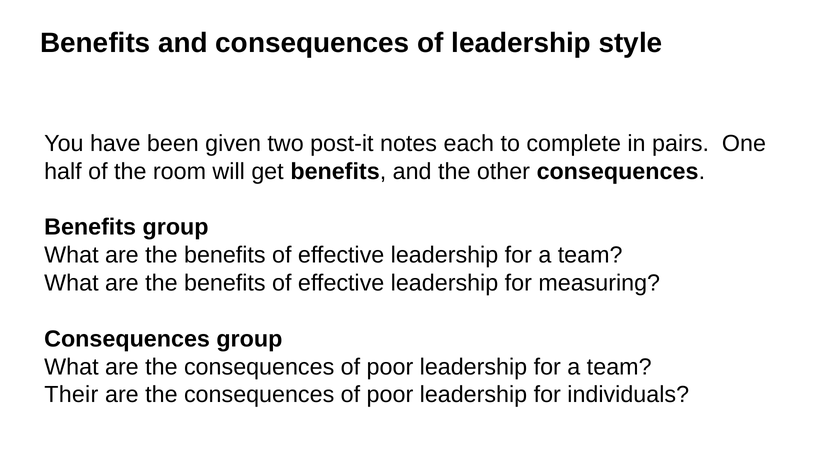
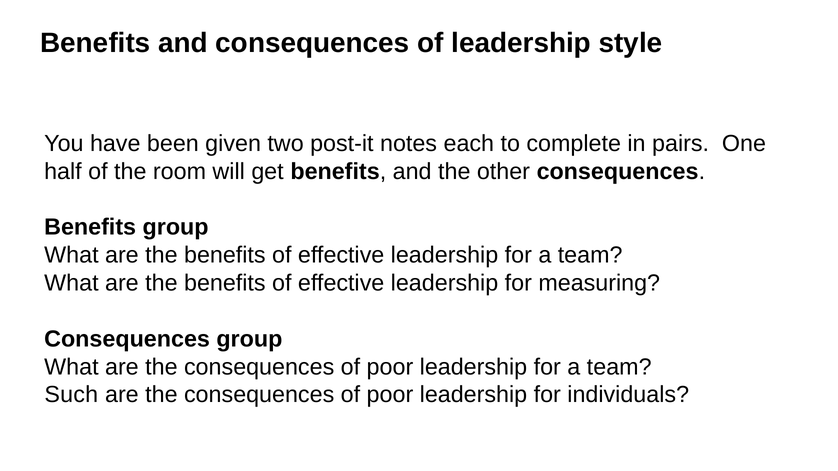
Their: Their -> Such (71, 395)
